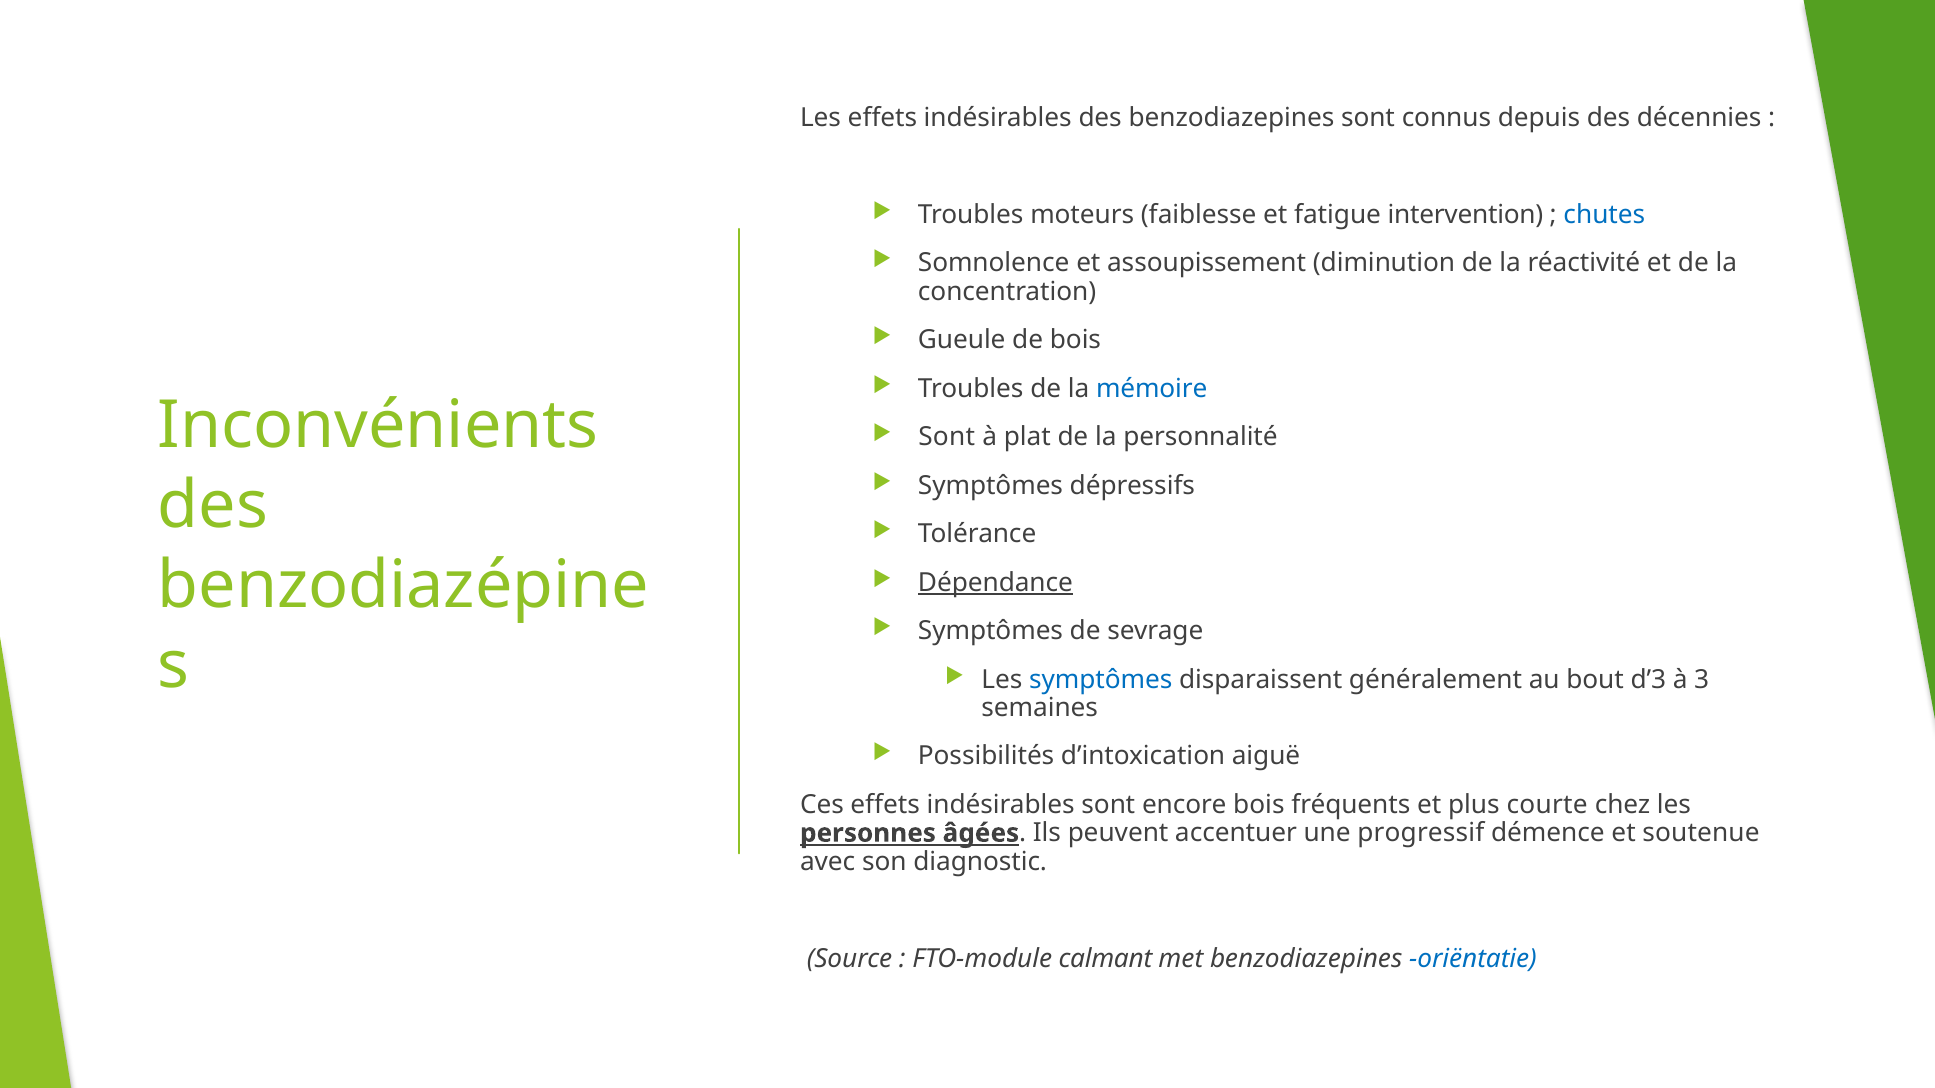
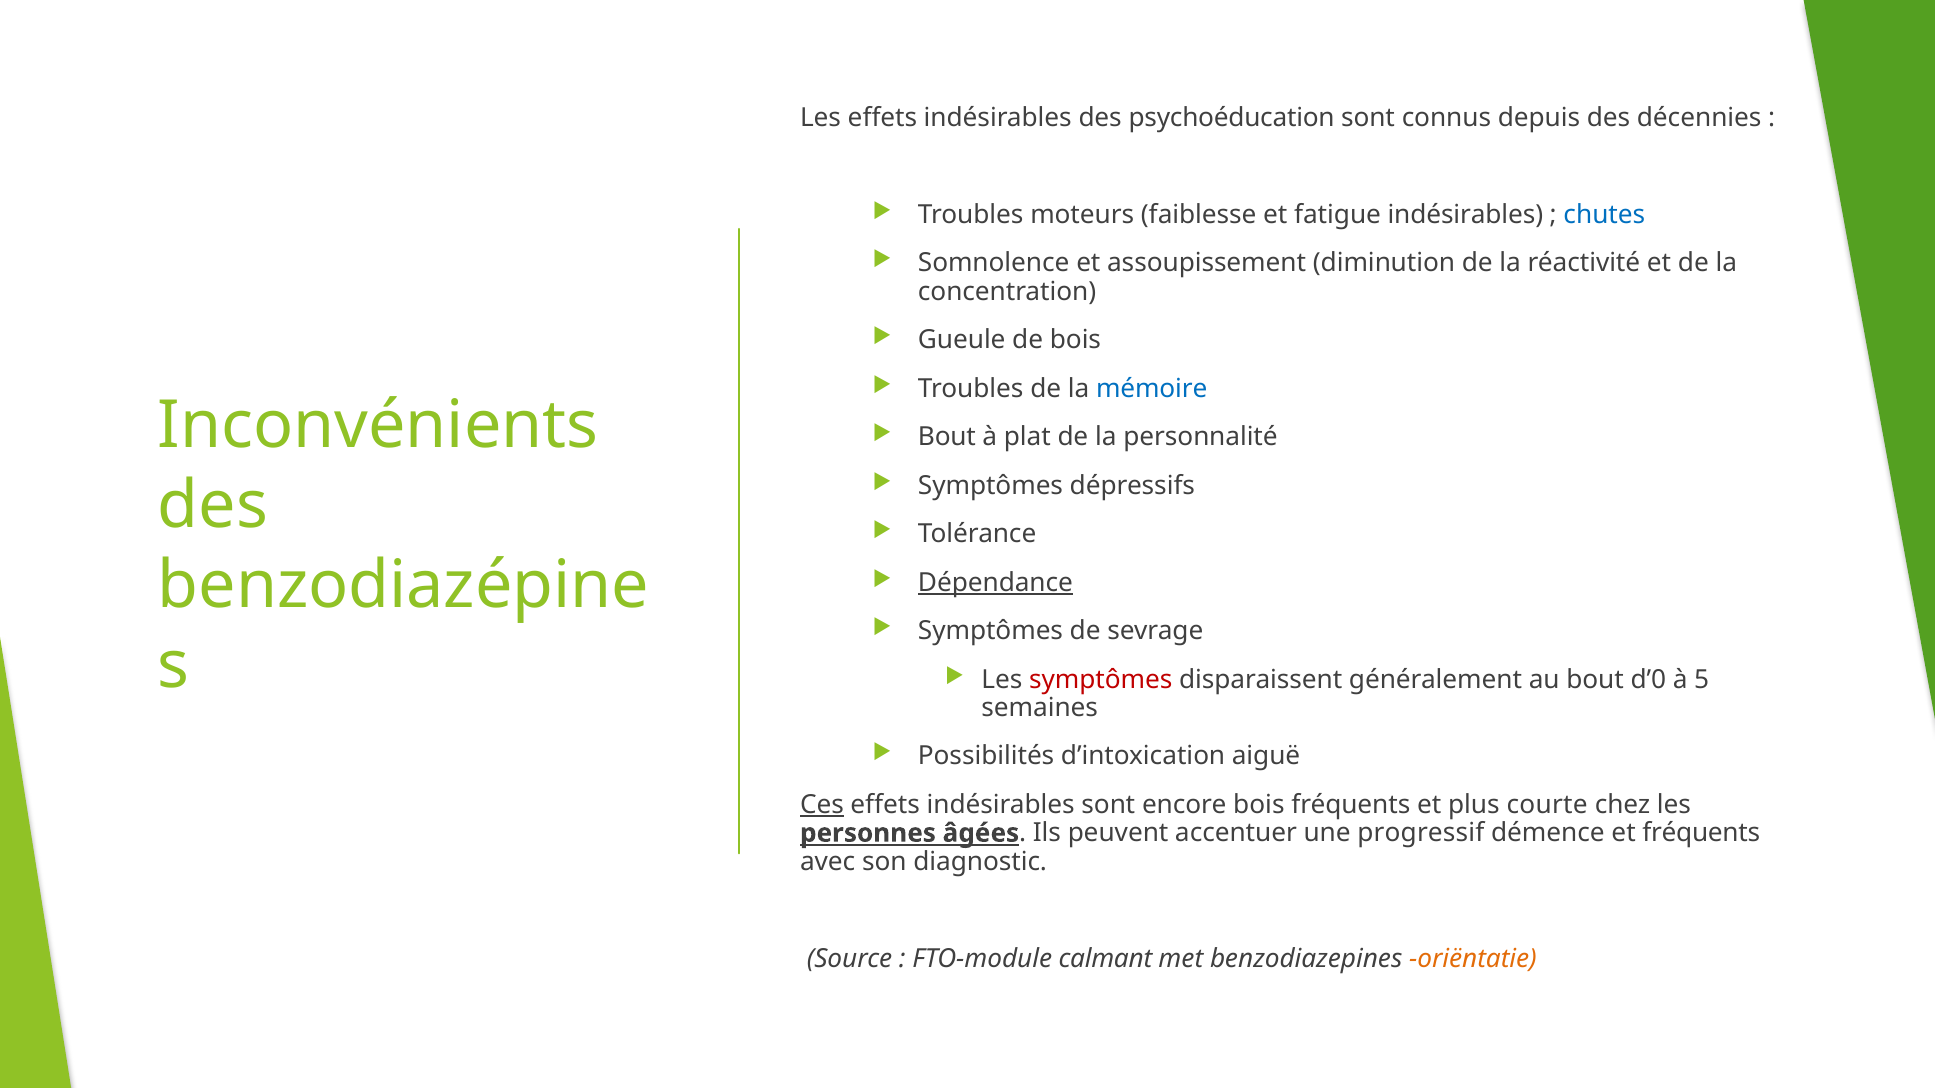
des benzodiazepines: benzodiazepines -> psychoéducation (1232, 118)
fatigue intervention: intervention -> indésirables (1465, 215)
Sont: Sont -> Bout (947, 437)
symptômes colour: blue -> red (1101, 680)
d’3: d’3 -> d’0 (1648, 680)
3: 3 -> 5 (1702, 680)
Ces underline: none -> present (822, 805)
et soutenue: soutenue -> fréquents (1701, 833)
oriëntatie colour: blue -> orange (1473, 959)
